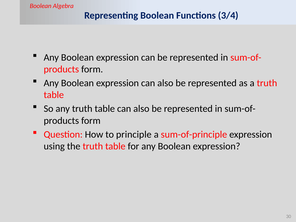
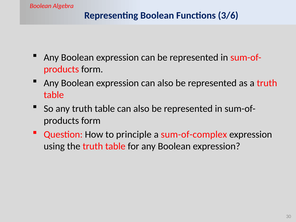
3/4: 3/4 -> 3/6 (228, 15)
sum-of-principle: sum-of-principle -> sum-of-complex (194, 134)
